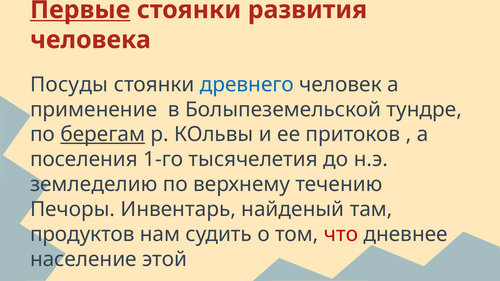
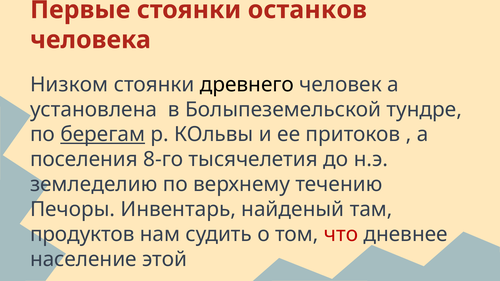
Первые underline: present -> none (80, 10)
развития: развития -> останков (307, 10)
Посуды: Посуды -> Низком (69, 85)
древнего colour: blue -> black (247, 85)
применение: применение -> установлена (94, 110)
1-го: 1-го -> 8-го (163, 160)
